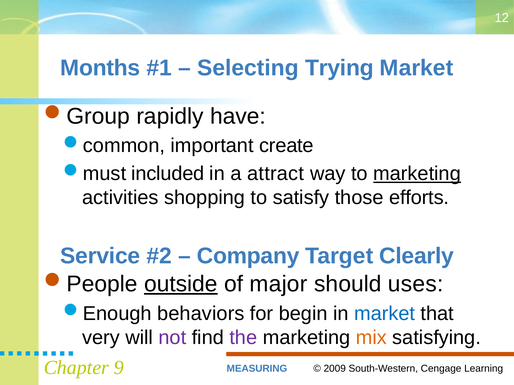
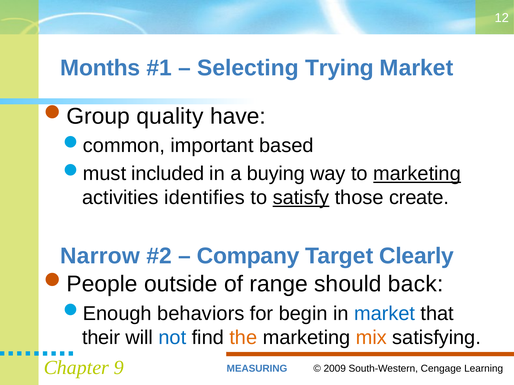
rapidly: rapidly -> quality (170, 116)
create: create -> based (286, 146)
attract: attract -> buying (276, 174)
shopping: shopping -> identifies (204, 198)
satisfy underline: none -> present (301, 198)
efforts: efforts -> create (419, 198)
Service: Service -> Narrow (100, 256)
outside underline: present -> none (181, 284)
major: major -> range (279, 284)
uses: uses -> back (416, 284)
very: very -> their (101, 338)
not colour: purple -> blue (172, 338)
the colour: purple -> orange (243, 338)
